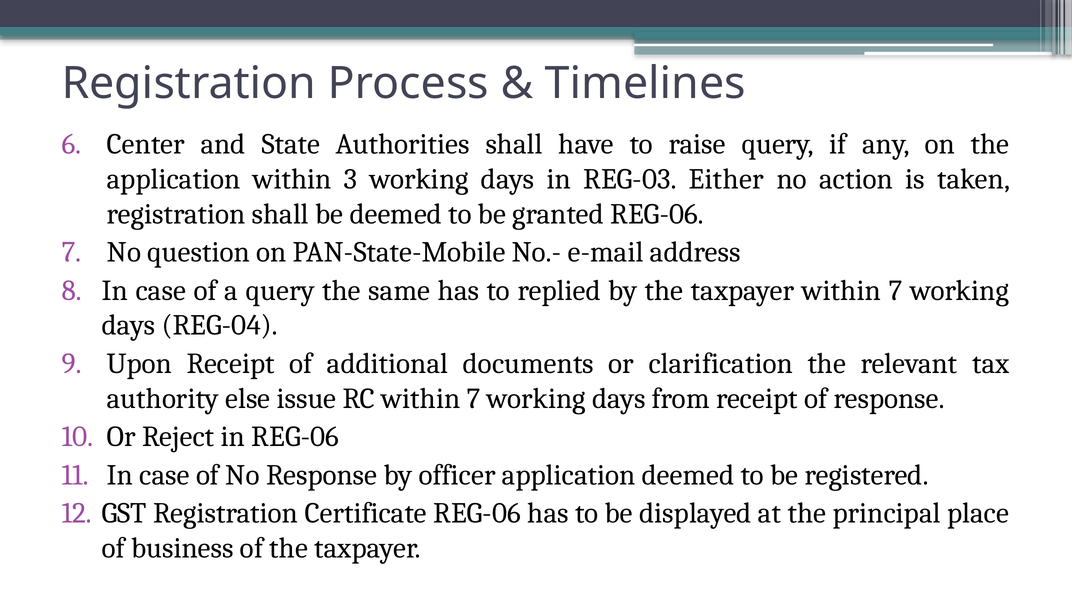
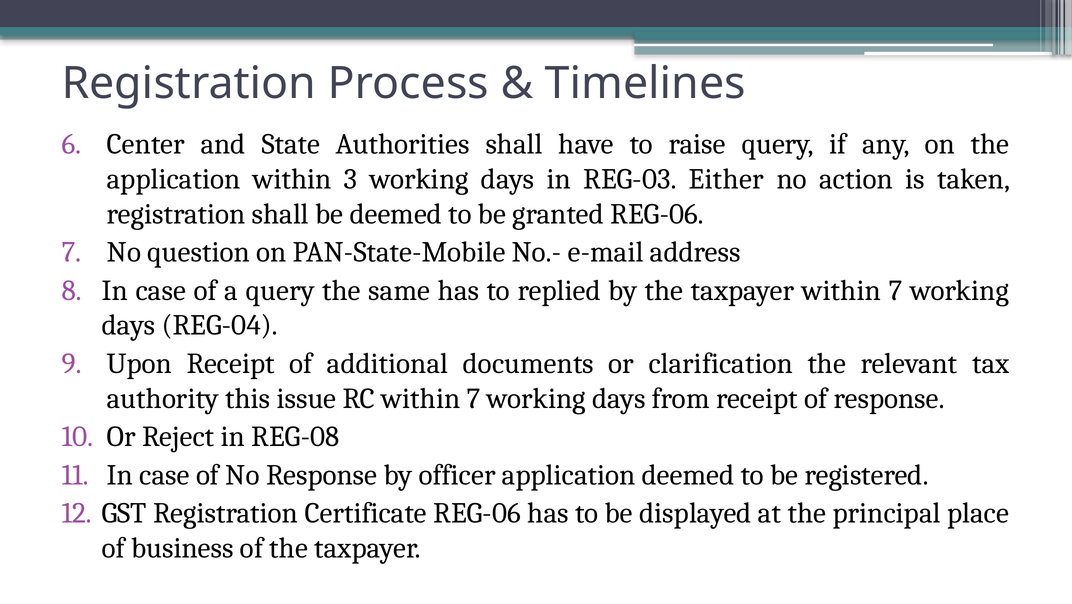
else: else -> this (248, 399)
in REG-06: REG-06 -> REG-08 (295, 437)
